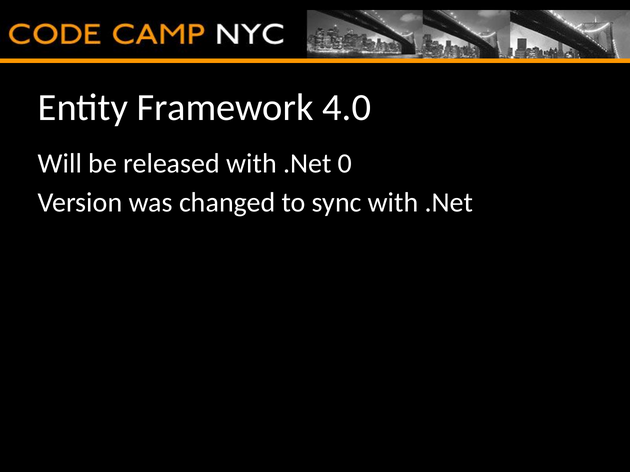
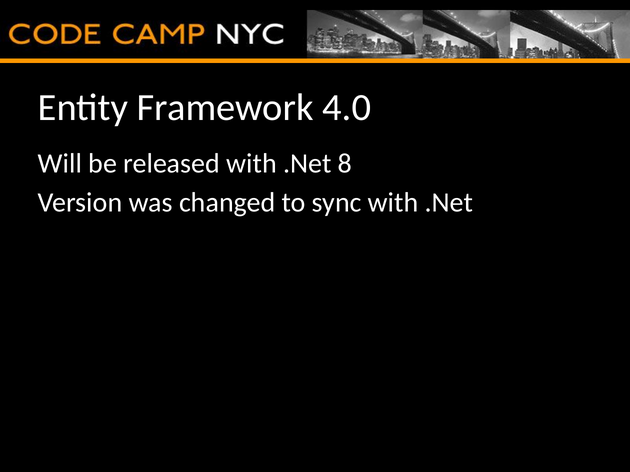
0: 0 -> 8 (345, 164)
